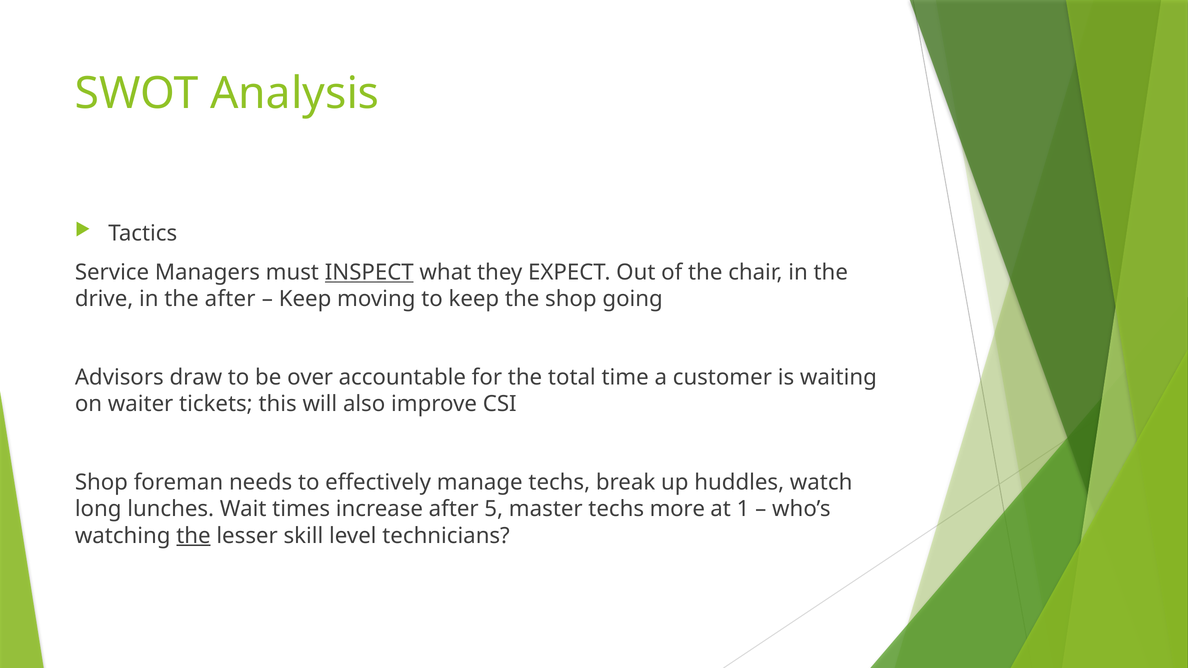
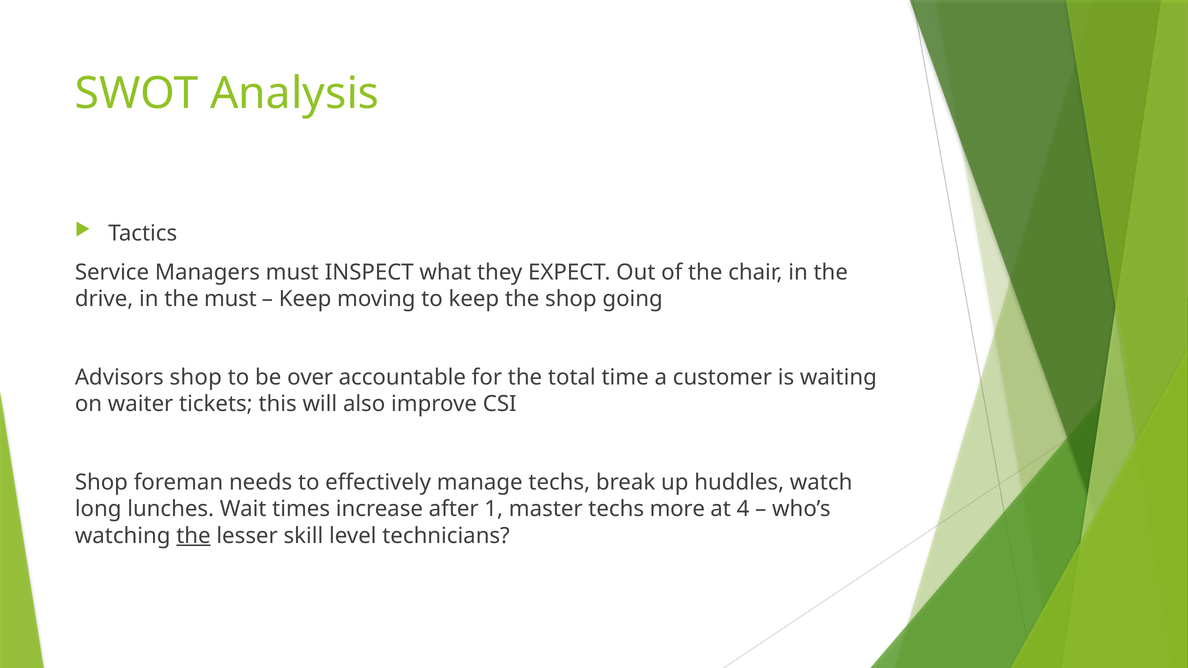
INSPECT underline: present -> none (369, 273)
the after: after -> must (230, 299)
Advisors draw: draw -> shop (196, 377)
5: 5 -> 1 (494, 509)
1: 1 -> 4 (743, 509)
